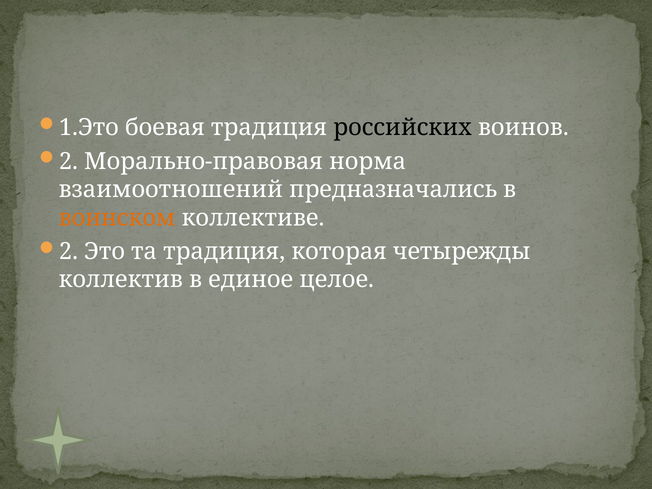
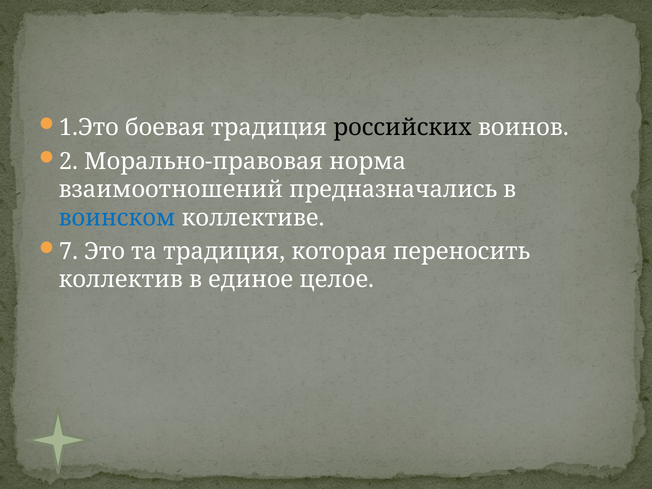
воинском colour: orange -> blue (117, 218)
2: 2 -> 7 (69, 251)
четырежды: четырежды -> переносить (462, 251)
